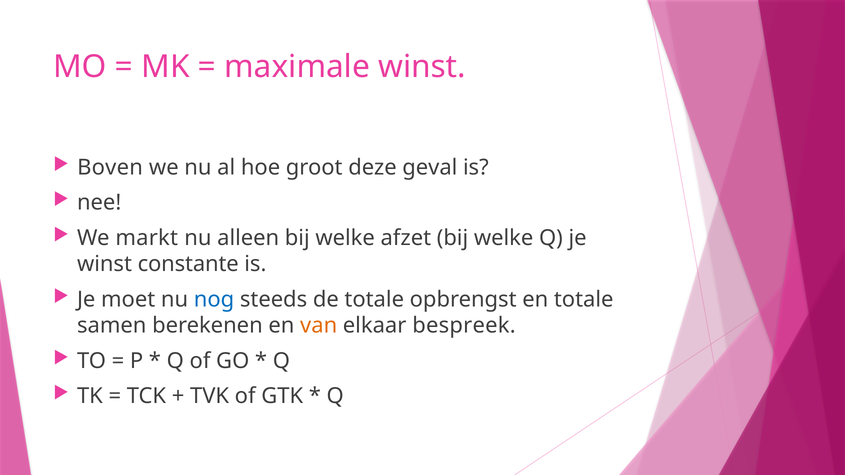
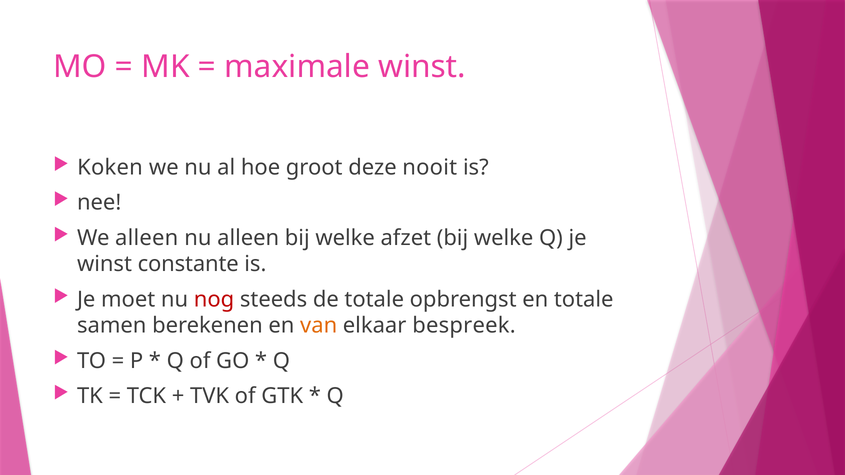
Boven: Boven -> Koken (110, 168)
geval: geval -> nooit (430, 168)
We markt: markt -> alleen (147, 238)
nog colour: blue -> red (214, 300)
